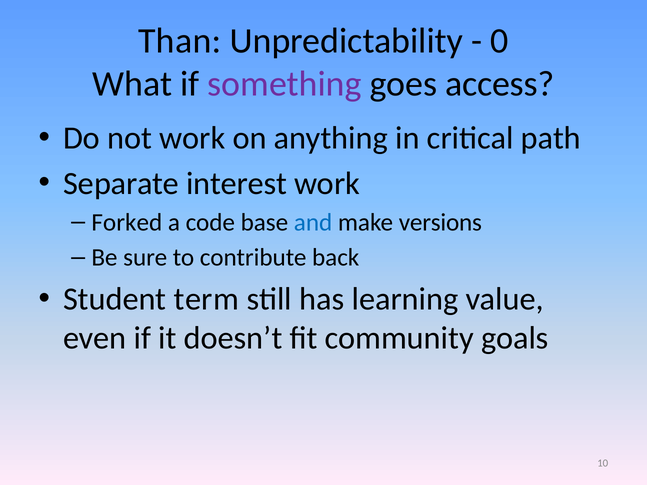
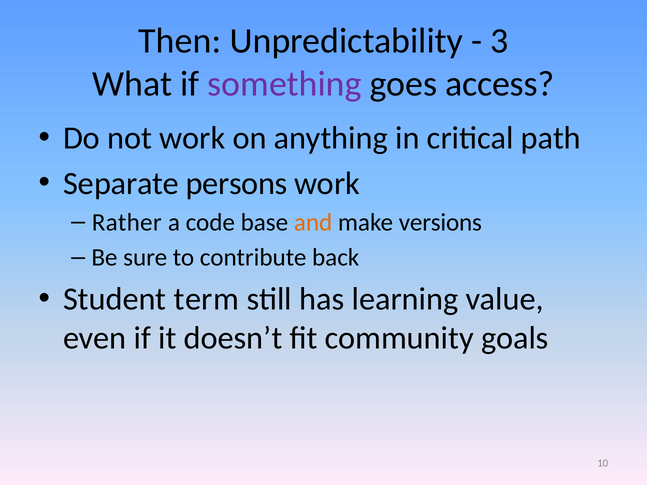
Than: Than -> Then (180, 41)
0: 0 -> 3 (499, 41)
interest: interest -> persons (237, 183)
Forked: Forked -> Rather (127, 222)
and colour: blue -> orange (313, 222)
